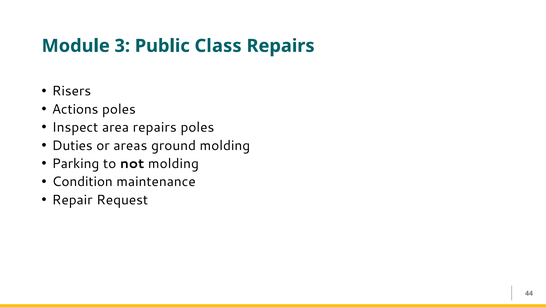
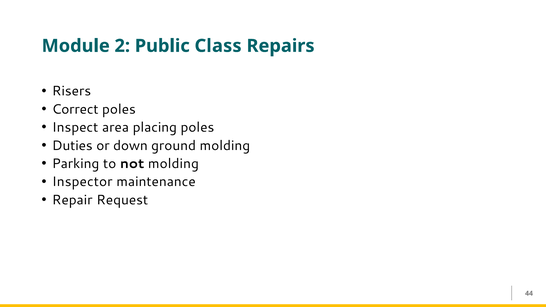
3: 3 -> 2 (122, 46)
Actions: Actions -> Correct (75, 109)
area repairs: repairs -> placing (155, 127)
areas: areas -> down (130, 146)
Condition: Condition -> Inspector (82, 182)
